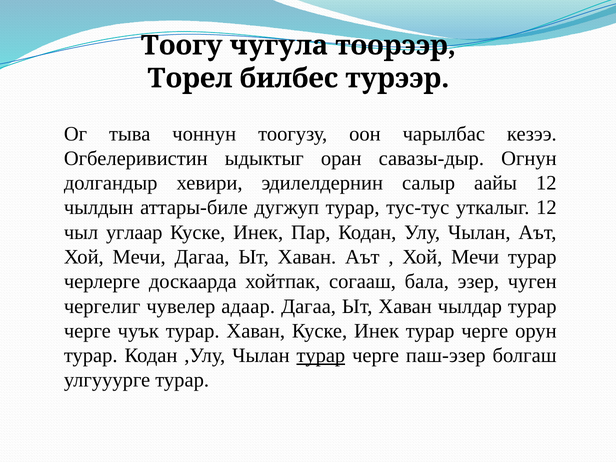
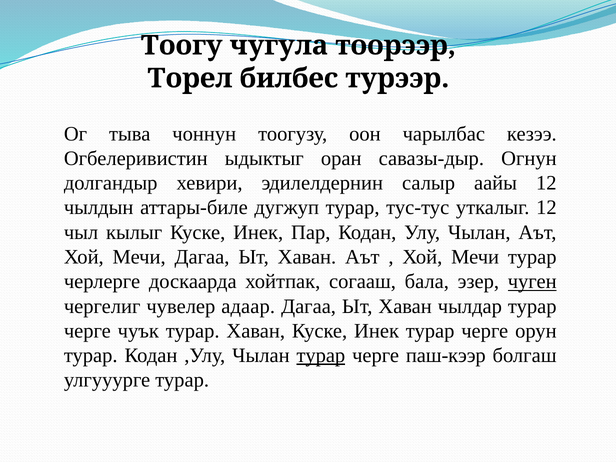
углаар: углаар -> кылыг (134, 232)
чуген underline: none -> present (532, 282)
паш-эзер: паш-эзер -> паш-кээр (446, 356)
